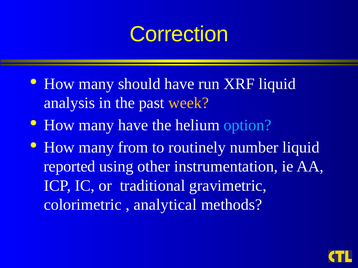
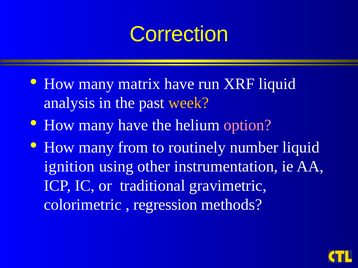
should: should -> matrix (139, 84)
option colour: light blue -> pink (247, 125)
reported: reported -> ignition (69, 167)
analytical: analytical -> regression (165, 205)
